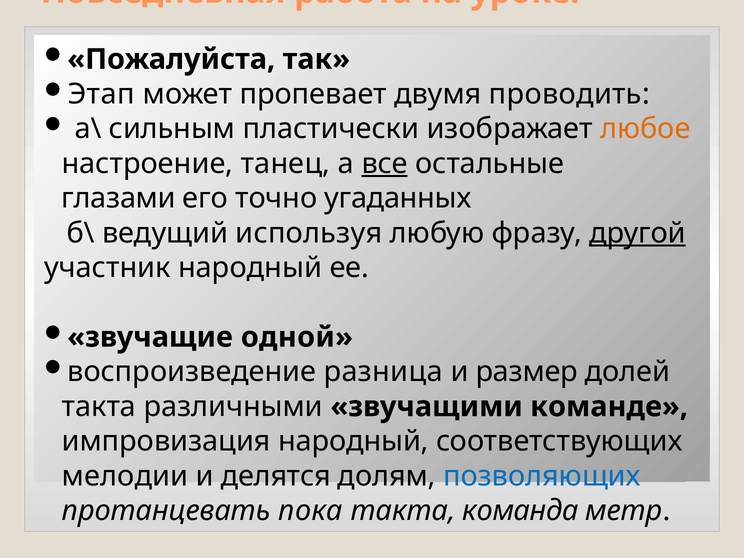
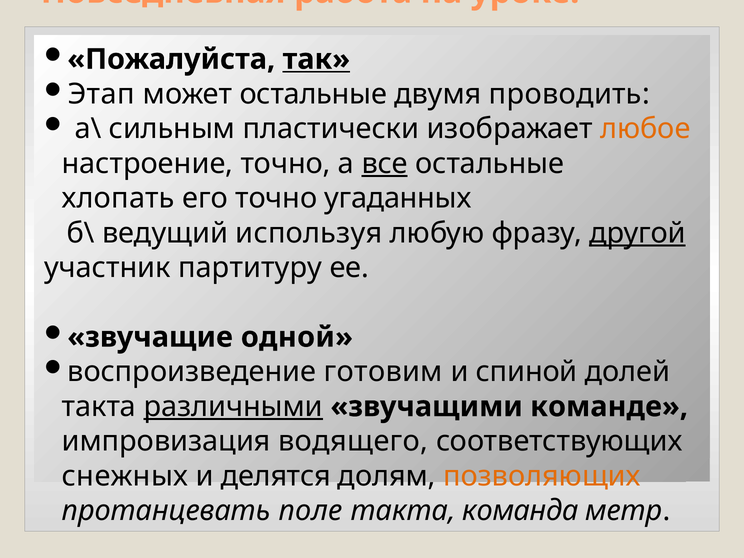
так underline: none -> present (316, 59)
может пропевает: пропевает -> остальные (313, 94)
настроение танец: танец -> точно (286, 163)
глазами: глазами -> хлопать (118, 198)
участник народный: народный -> партитуру (250, 268)
разница: разница -> готовим (383, 372)
и размер: размер -> спиной (527, 372)
различными underline: none -> present (233, 407)
импровизация народный: народный -> водящего (353, 441)
мелодии: мелодии -> снежных (125, 476)
позволяющих colour: blue -> orange (542, 476)
пока: пока -> поле (311, 511)
